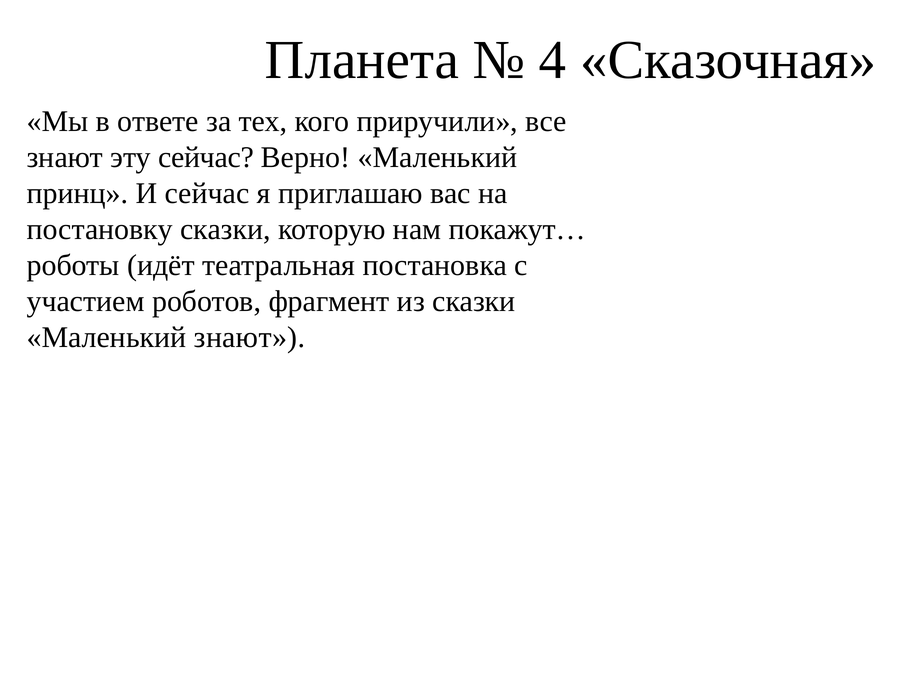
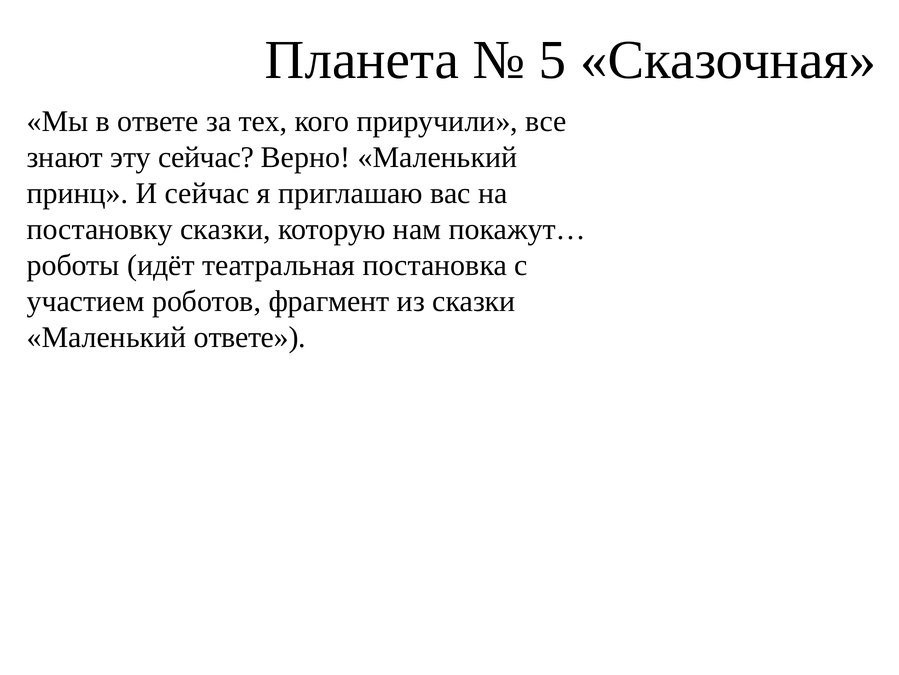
4: 4 -> 5 (553, 60)
Маленький знают: знают -> ответе (250, 337)
